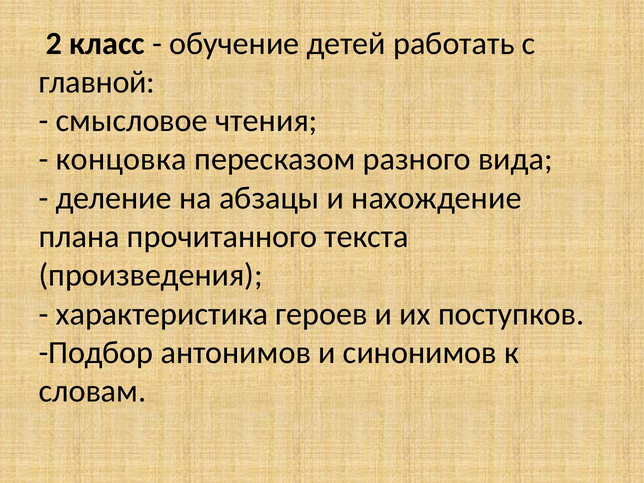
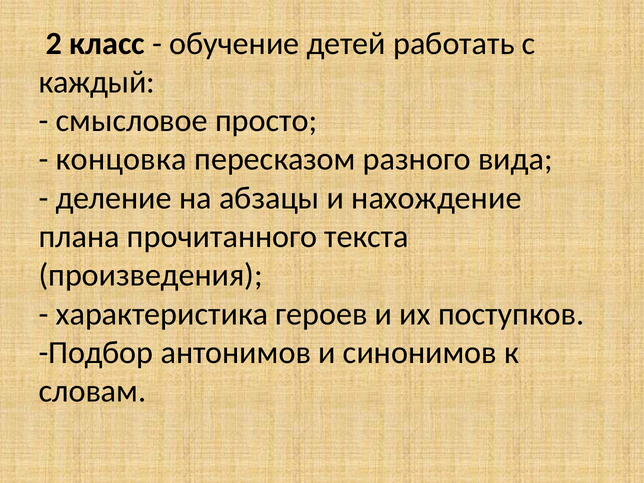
главной: главной -> каждый (97, 82)
чтения: чтения -> просто (266, 121)
